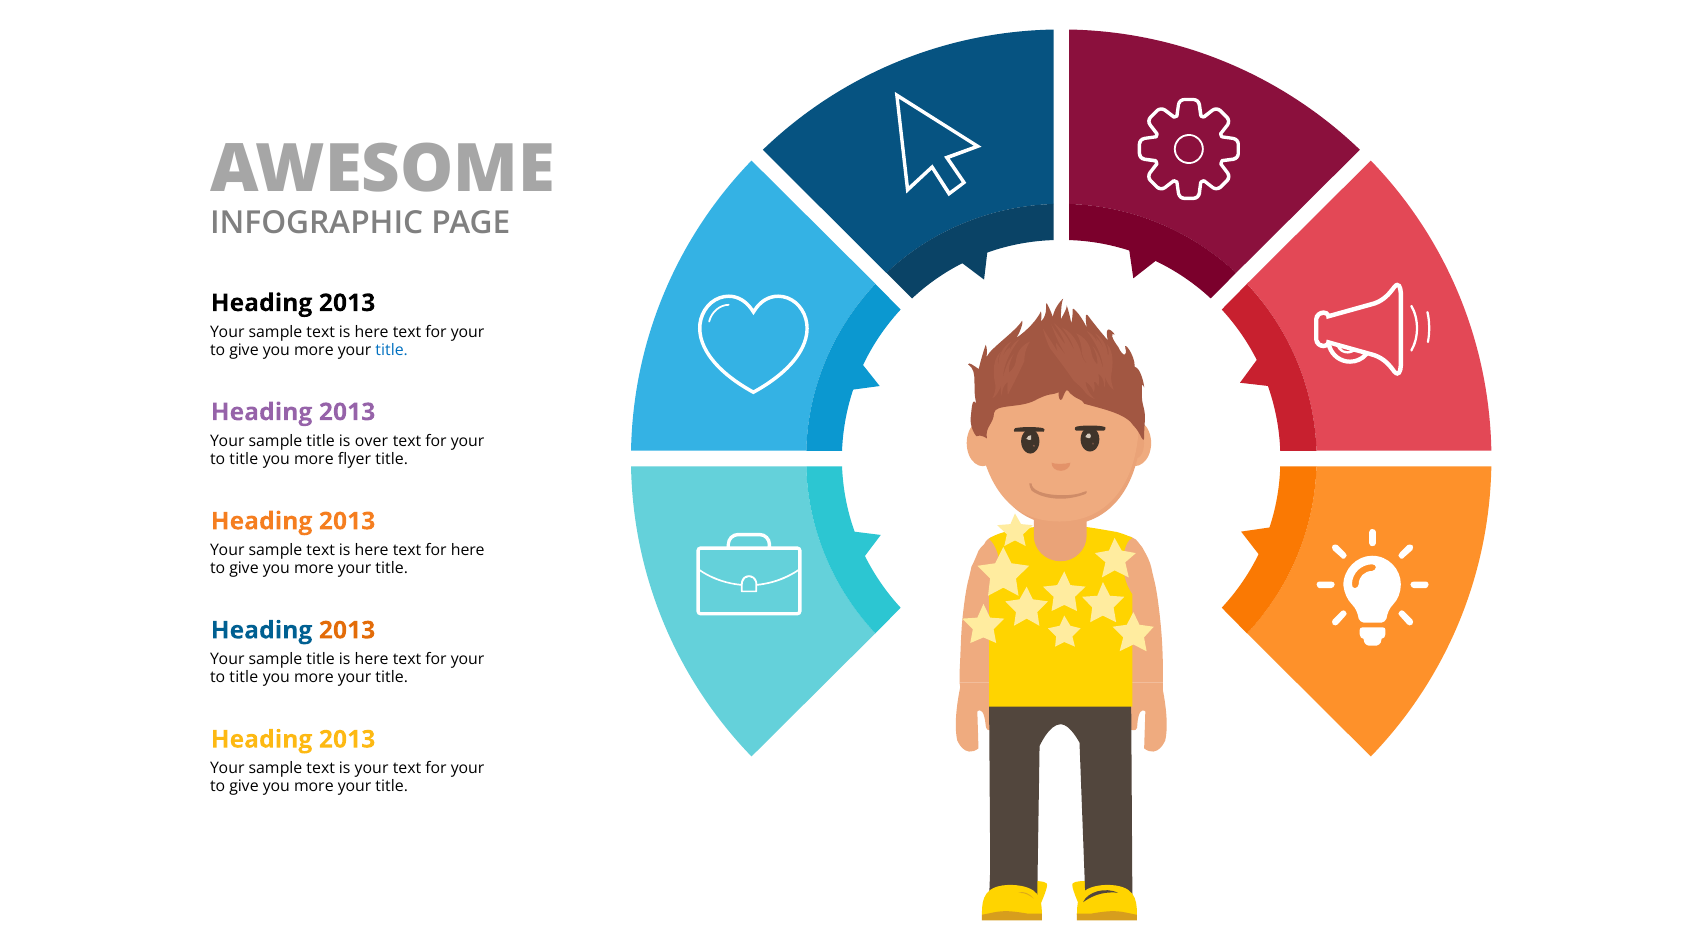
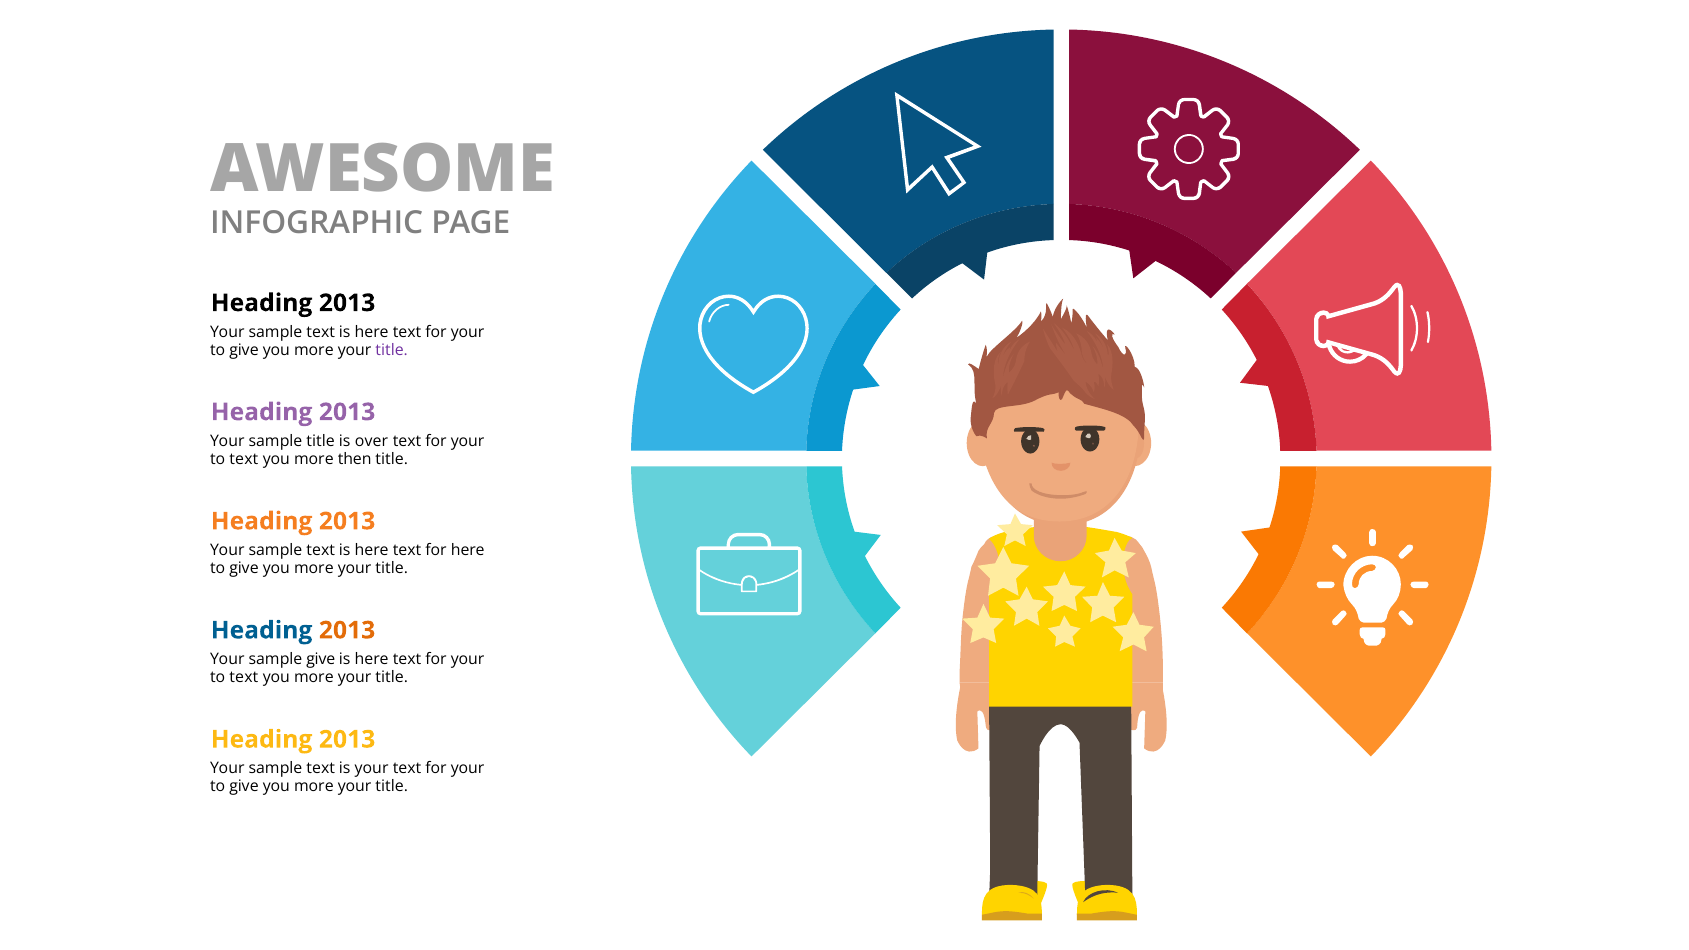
title colour: blue -> purple (392, 350)
title: title -> text (244, 459)
flyer: flyer -> then (355, 459)
title: title -> give (321, 660)
title: title -> text (244, 677)
